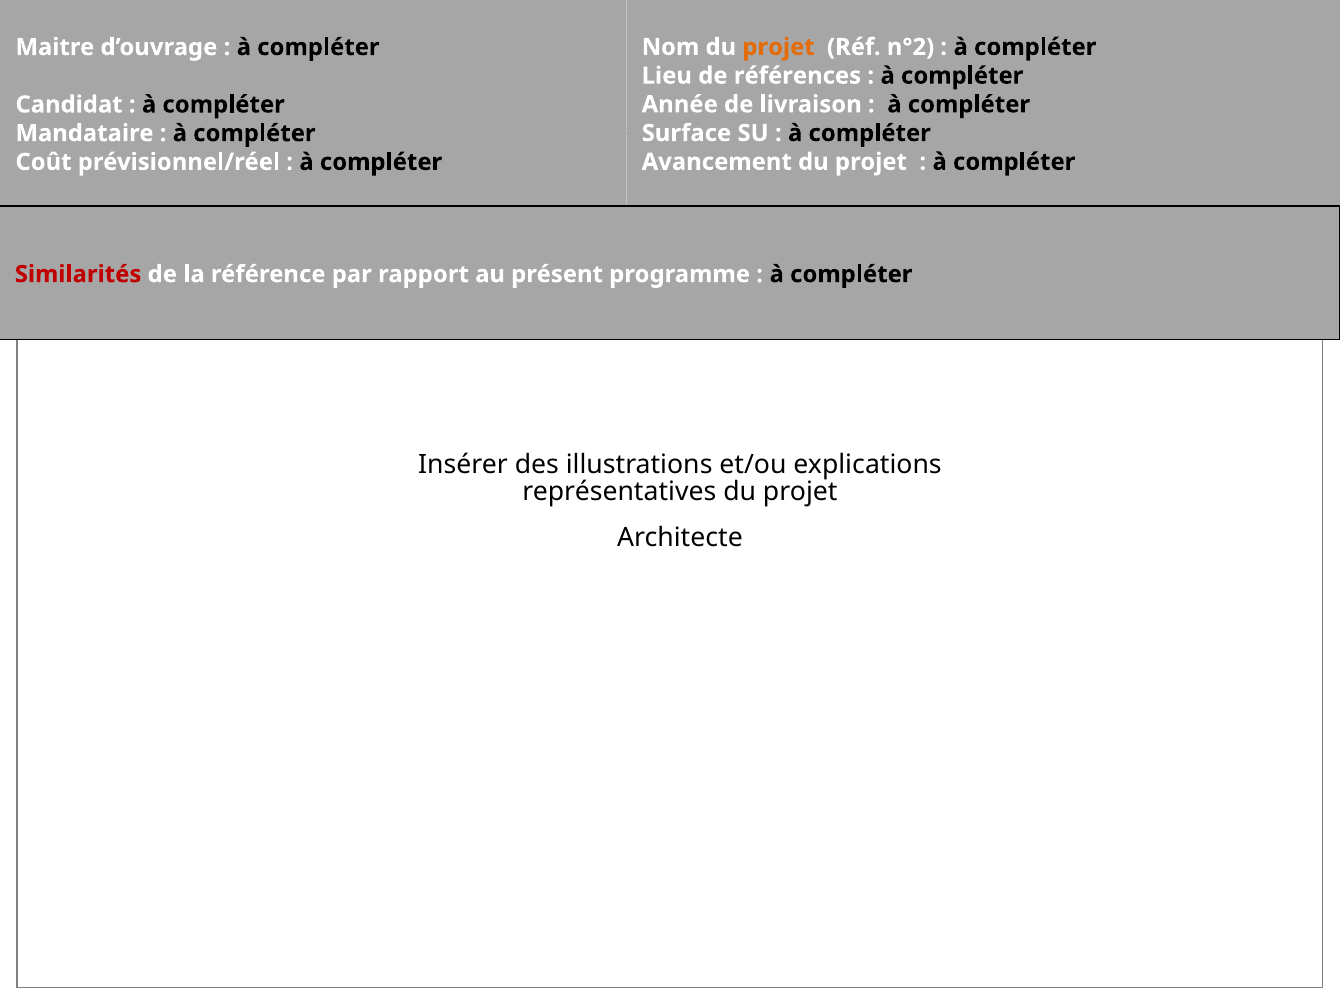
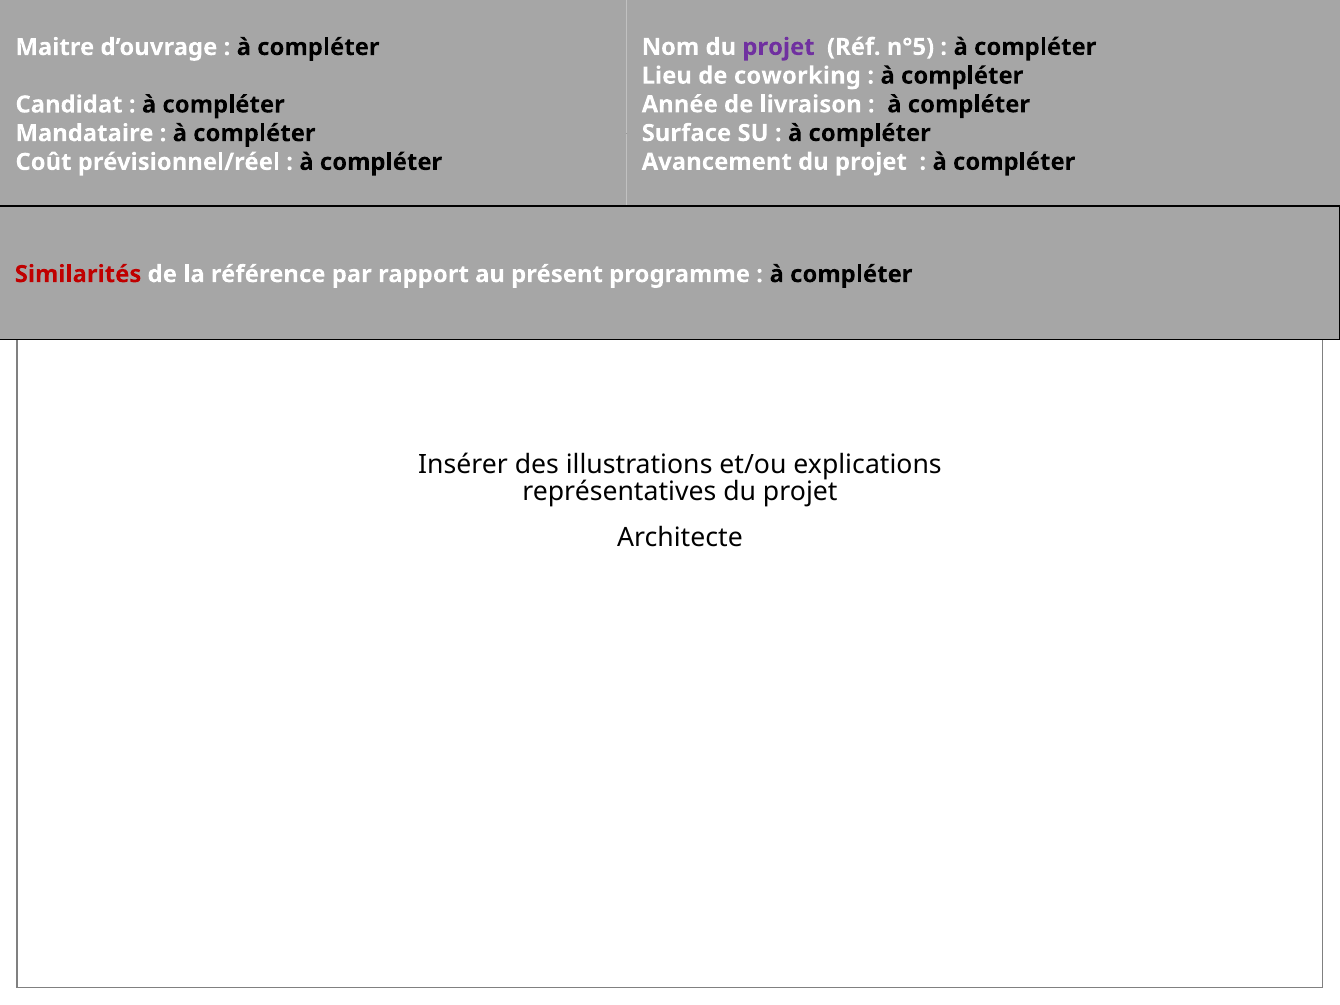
projet colour: orange -> purple (779, 47)
n°2: n°2 -> n°5 (911, 47)
références: références -> coworking (797, 76)
